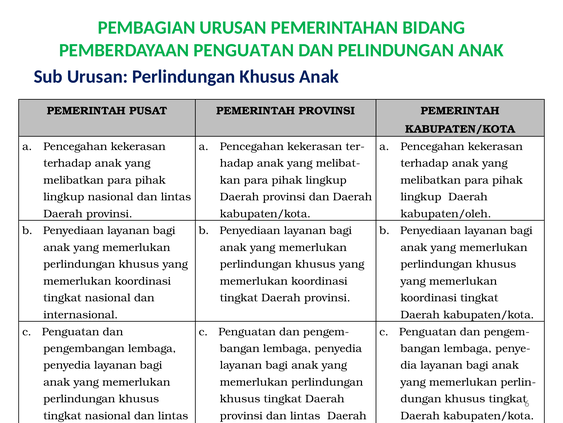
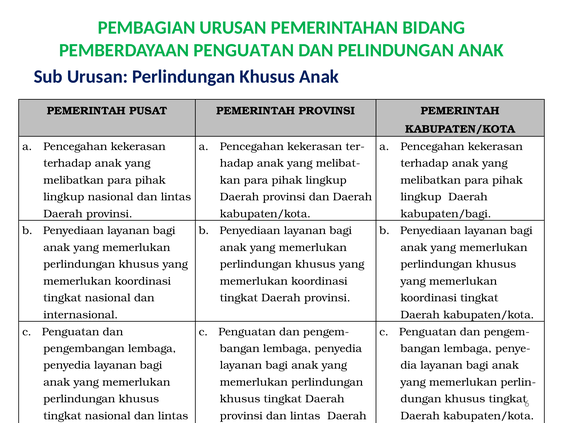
kabupaten/oleh: kabupaten/oleh -> kabupaten/bagi (446, 213)
